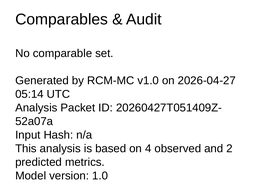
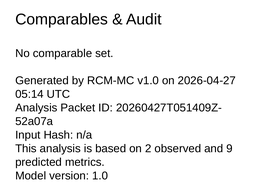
4: 4 -> 2 (148, 149)
2: 2 -> 9 (230, 149)
